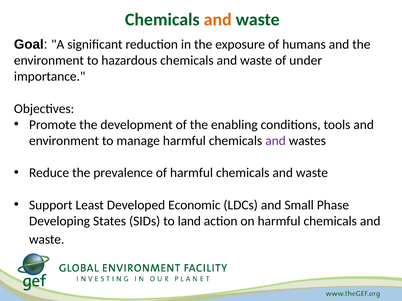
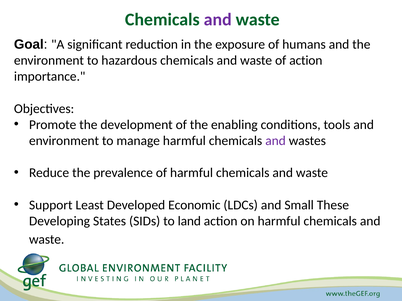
and colour: orange -> purple (218, 20)
of under: under -> action (306, 61)
Phase: Phase -> These (333, 205)
